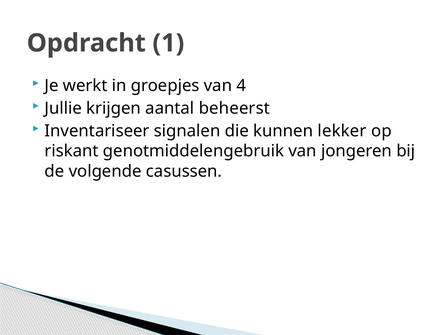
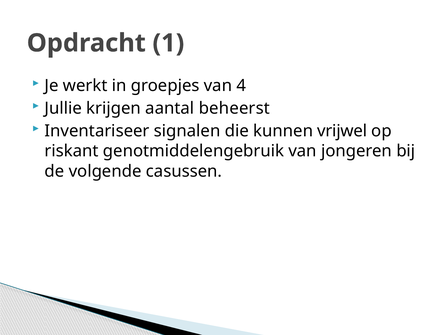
lekker: lekker -> vrijwel (342, 131)
